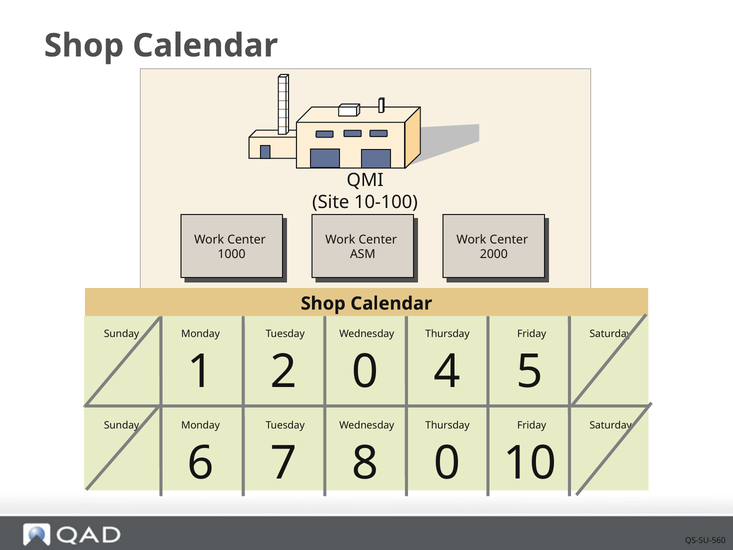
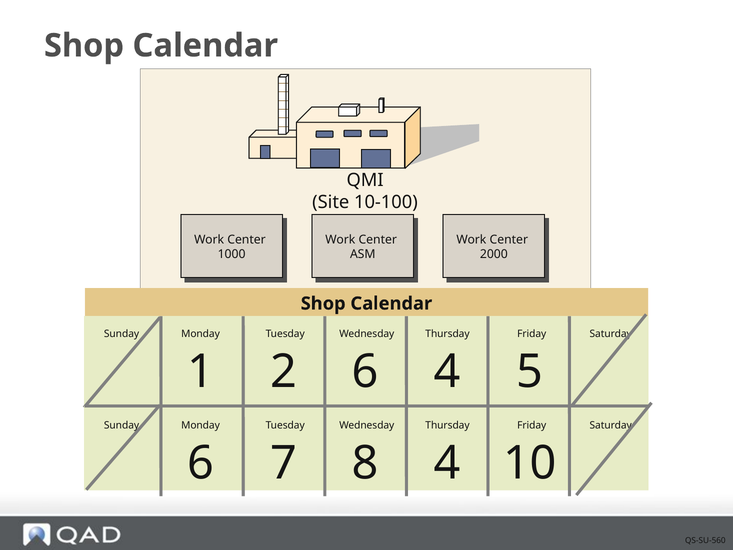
2 0: 0 -> 6 (365, 372)
8 0: 0 -> 4 (447, 463)
